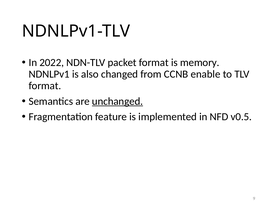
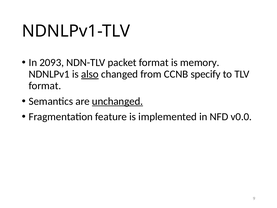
2022: 2022 -> 2093 (52, 62)
also underline: none -> present (90, 74)
enable: enable -> specify (206, 74)
v0.5: v0.5 -> v0.0 (241, 117)
